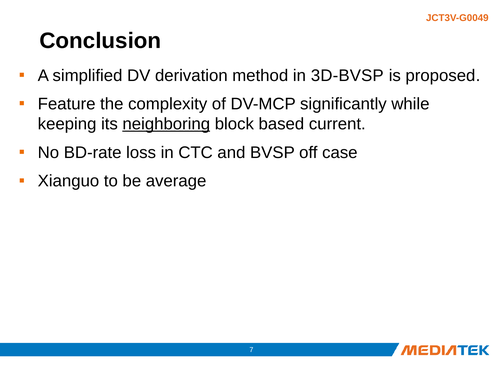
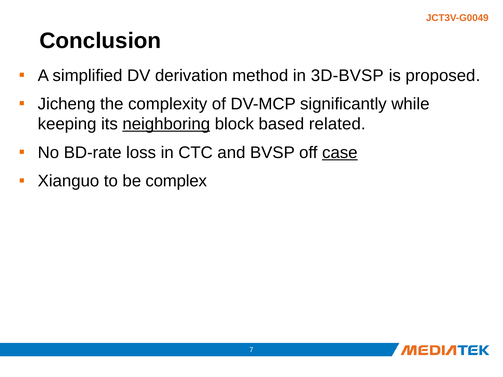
Feature: Feature -> Jicheng (67, 104)
current: current -> related (337, 124)
case underline: none -> present (340, 153)
average: average -> complex (176, 181)
